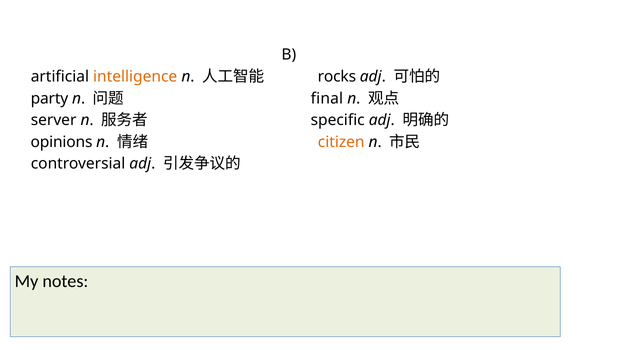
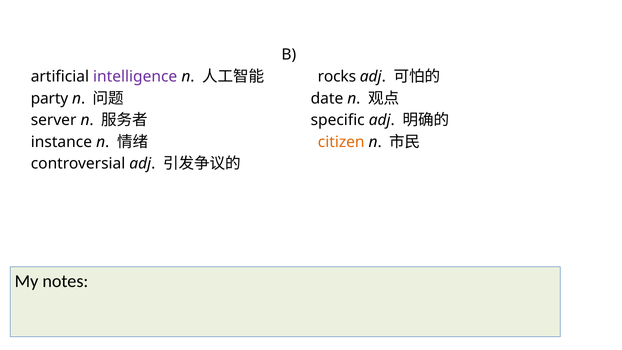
intelligence colour: orange -> purple (135, 77)
final: final -> date (327, 98)
opinions: opinions -> instance (61, 142)
